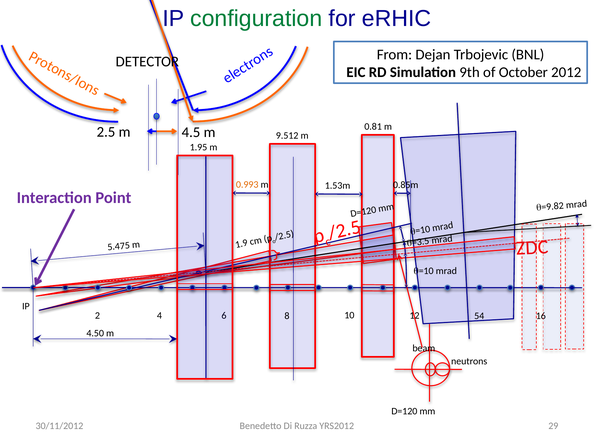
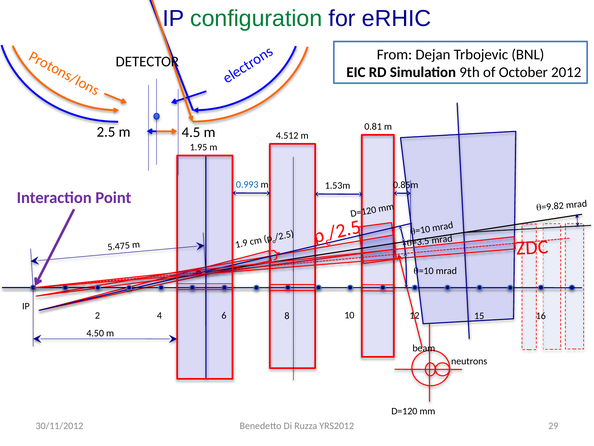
9.512: 9.512 -> 4.512 (287, 135)
0.993 colour: orange -> blue (247, 184)
54: 54 -> 15 (479, 315)
